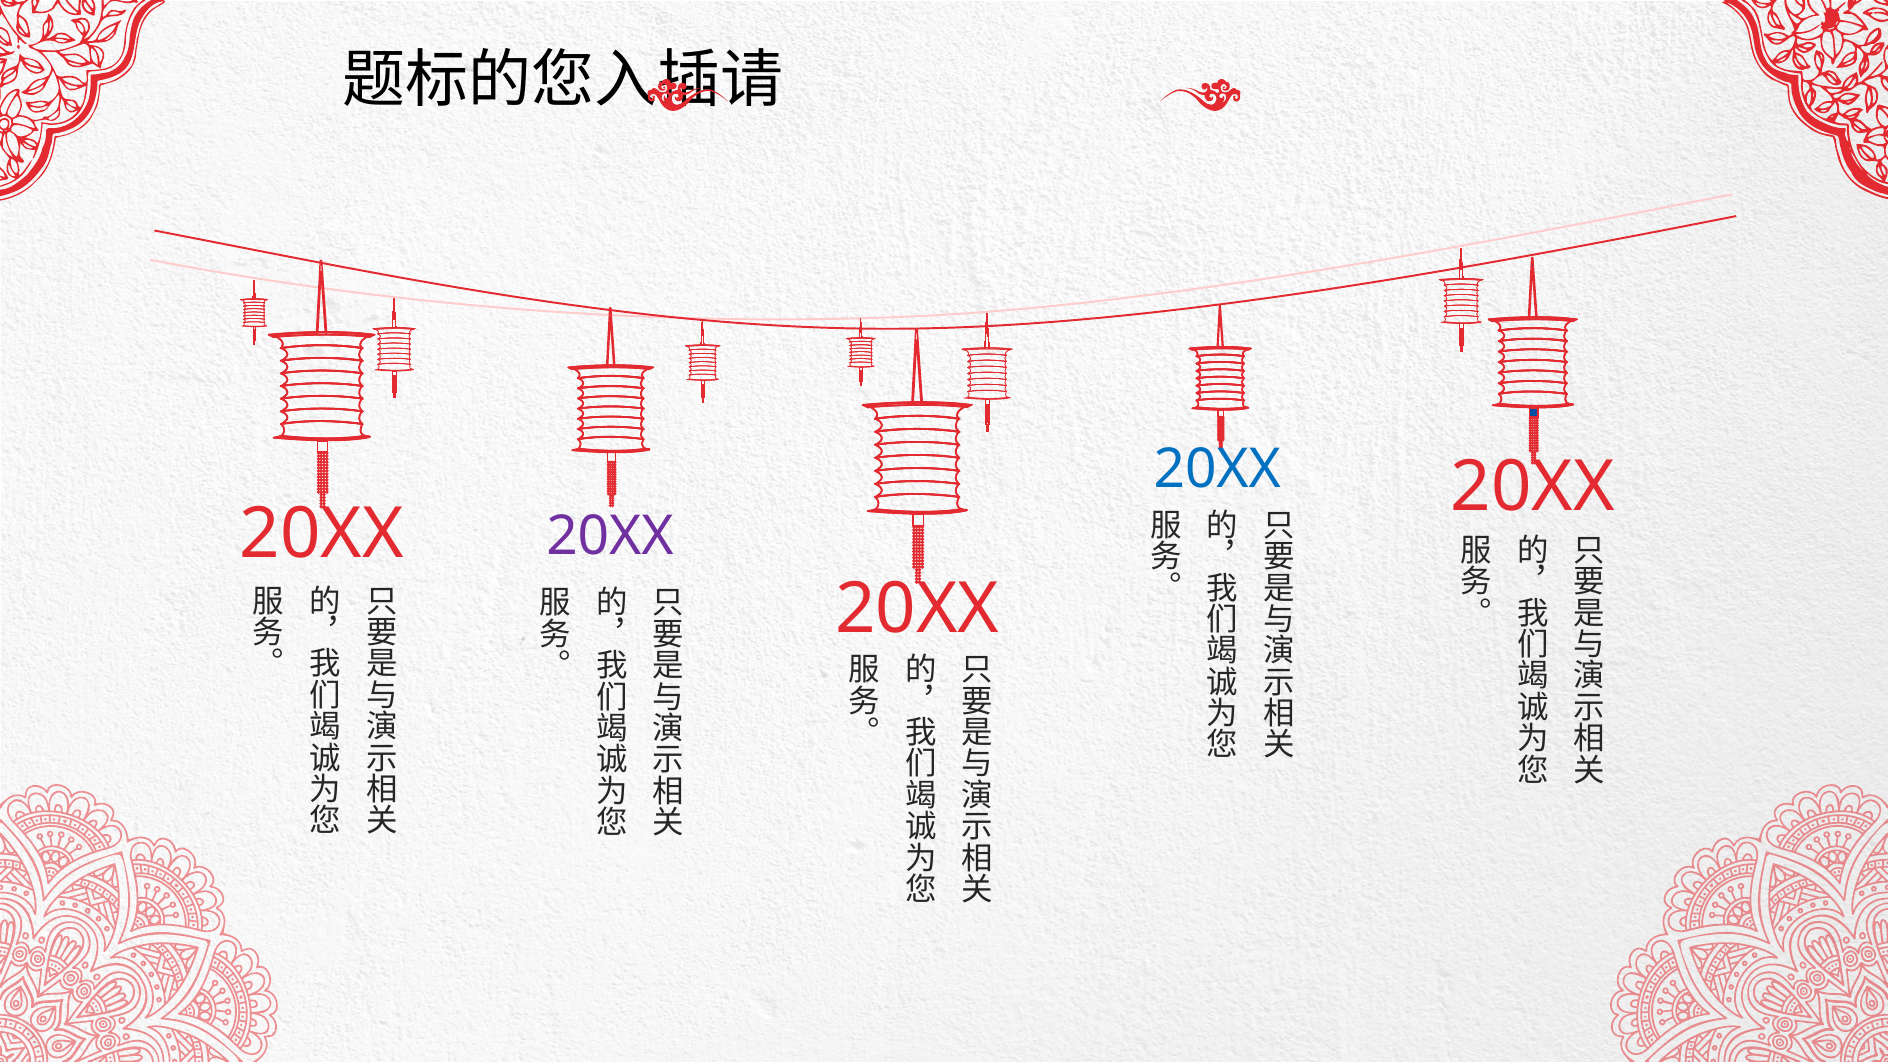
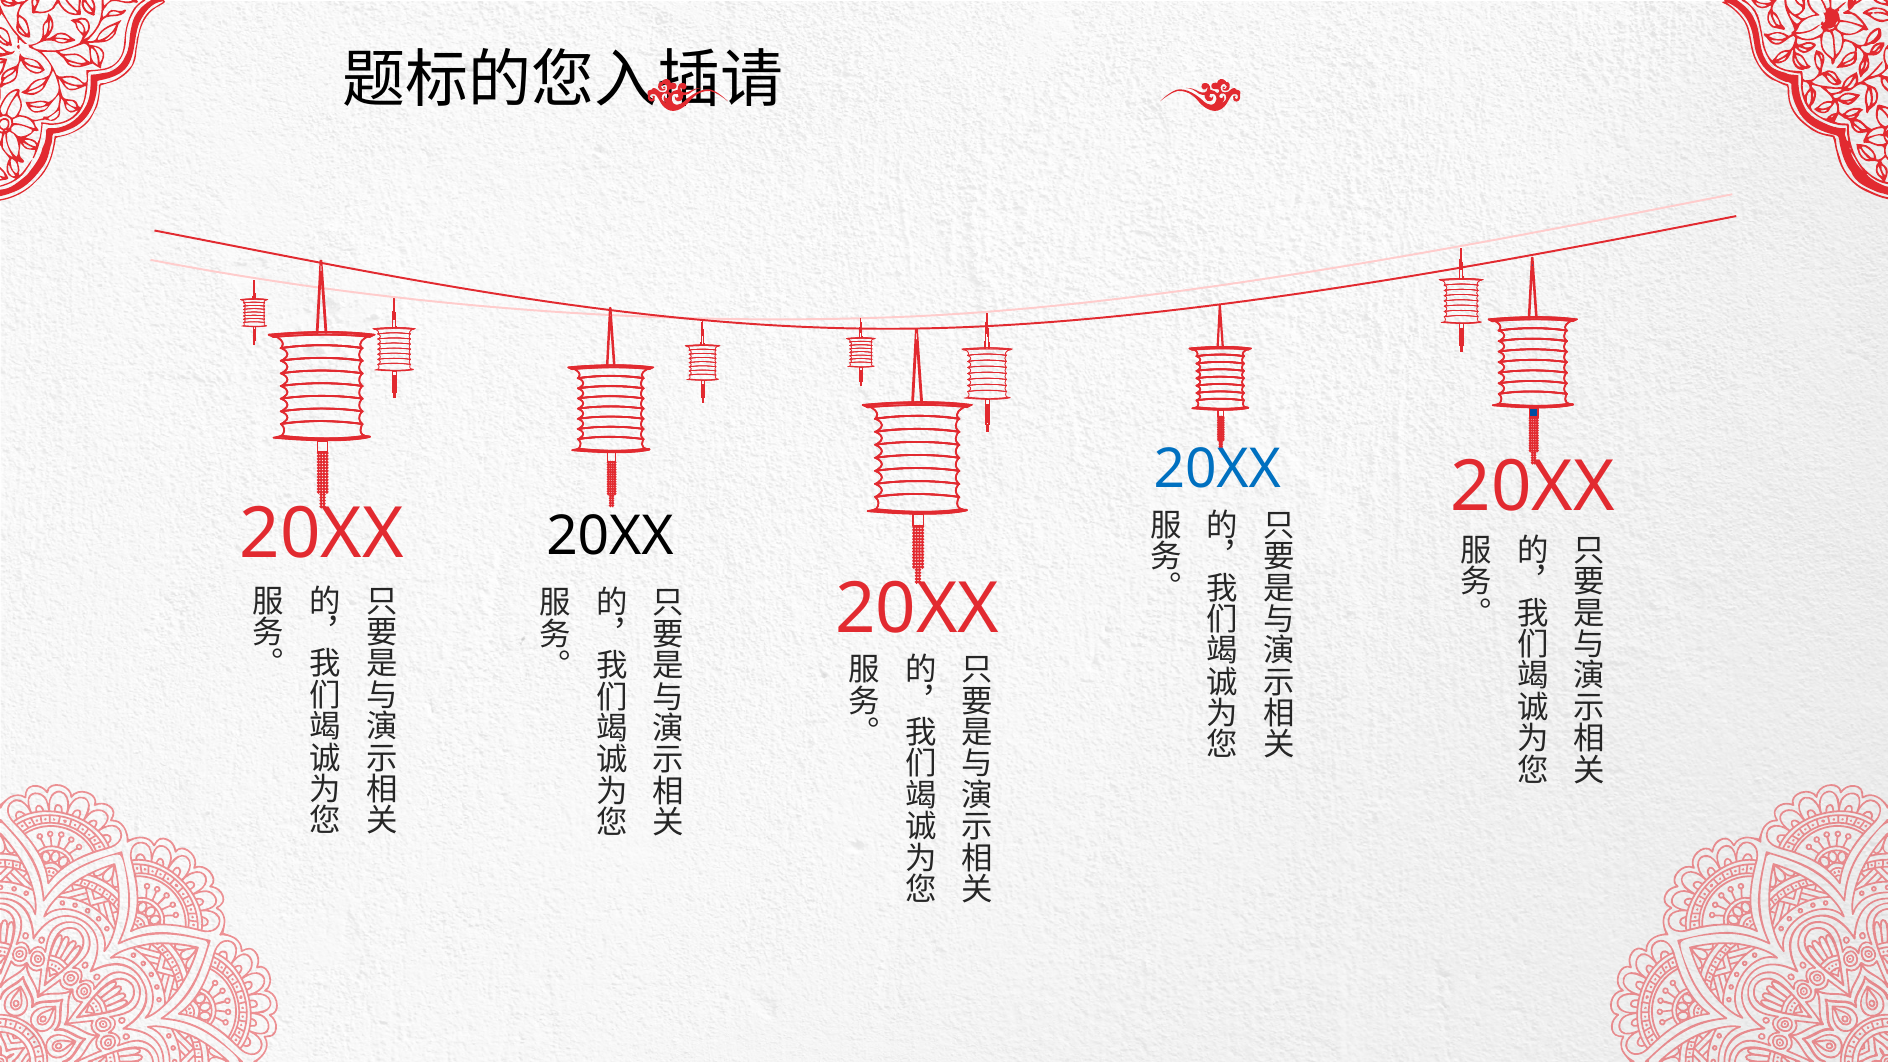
20XX colour: purple -> black (610, 536)
